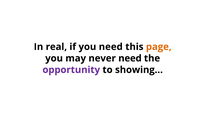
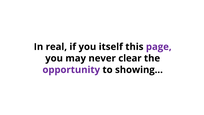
you need: need -> itself (111, 47)
page colour: orange -> purple (159, 47)
never need: need -> clear (130, 58)
